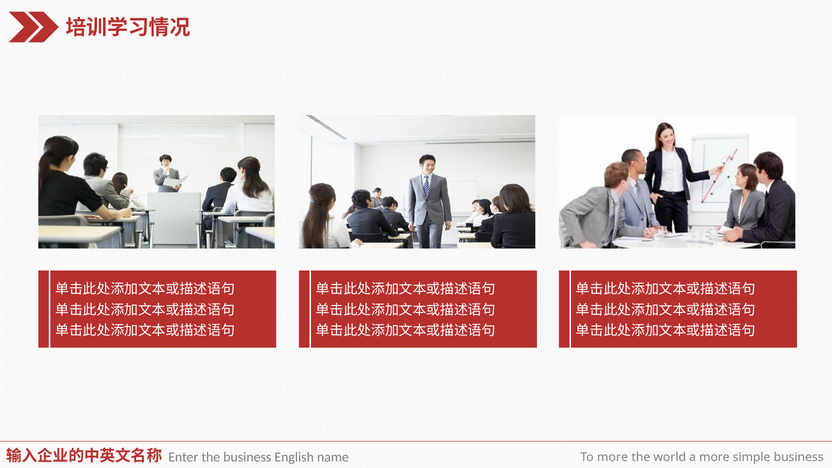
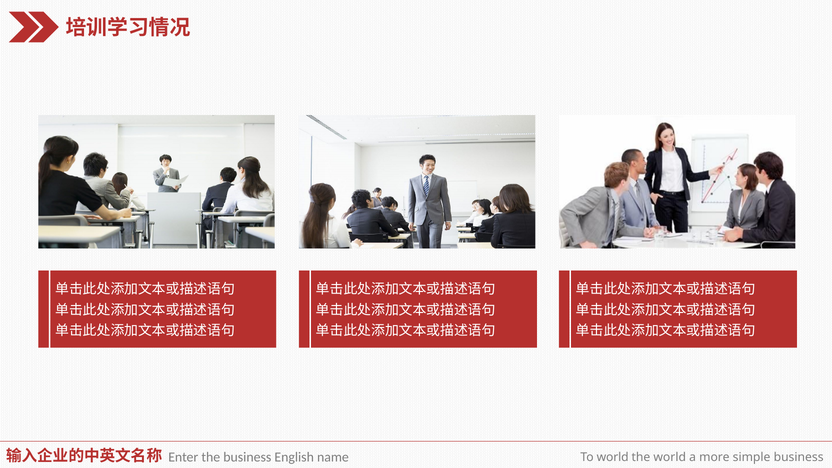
To more: more -> world (613, 457)
